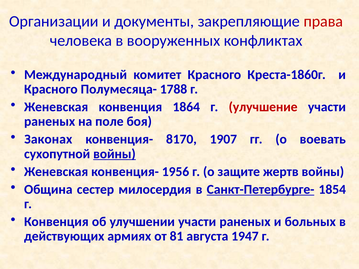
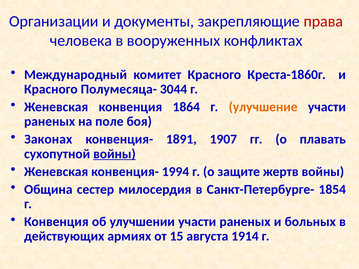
1788: 1788 -> 3044 (174, 89)
улучшение colour: red -> orange (263, 107)
8170: 8170 -> 1891 (181, 139)
воевать: воевать -> плавать (323, 139)
1956: 1956 -> 1994 (176, 172)
Санкт-Петербурге- underline: present -> none (261, 190)
81: 81 -> 15 (177, 236)
1947: 1947 -> 1914 (245, 236)
